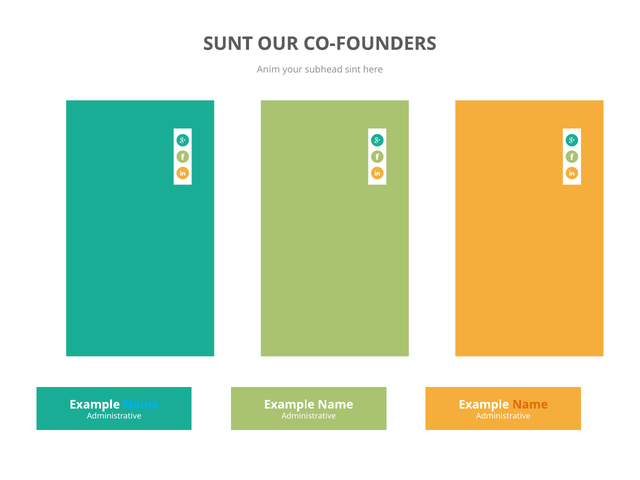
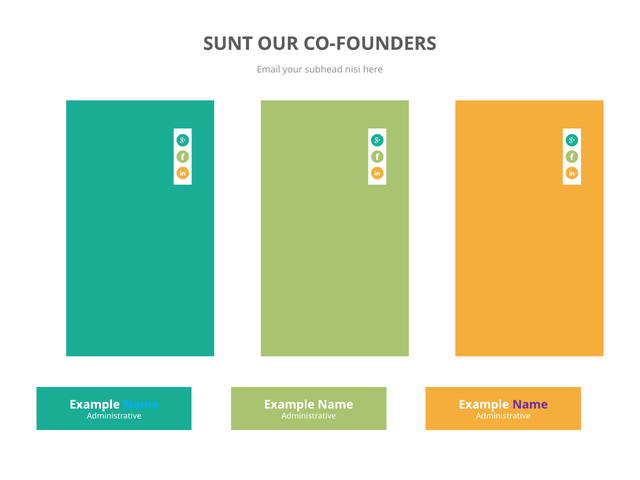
Anim: Anim -> Email (269, 70)
sint: sint -> nisi (353, 70)
Name colour: orange -> purple (530, 405)
